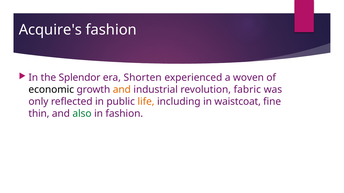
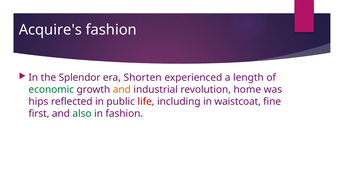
woven: woven -> length (248, 78)
economic colour: black -> green (51, 90)
fabric: fabric -> home (247, 90)
only: only -> hips (38, 102)
life colour: orange -> red (146, 102)
thin: thin -> first (39, 114)
